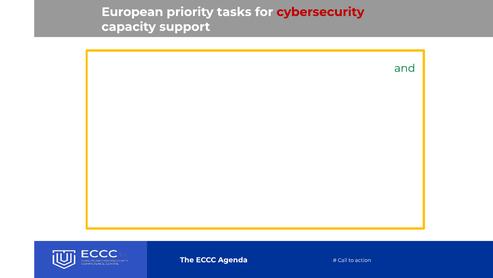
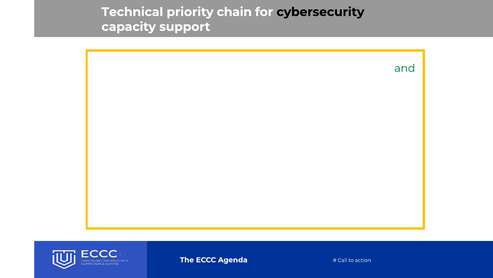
European: European -> Technical (132, 12)
tasks: tasks -> chain (234, 12)
cybersecurity colour: red -> black (320, 12)
